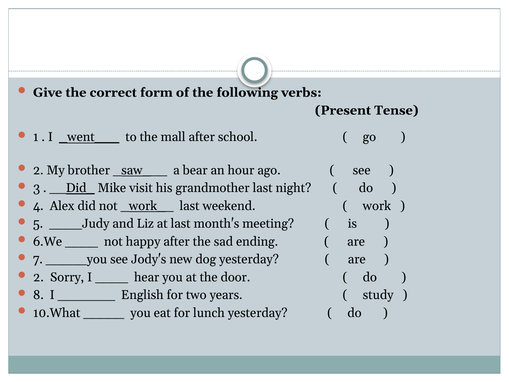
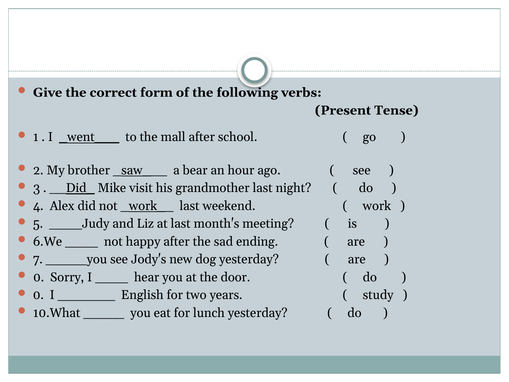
2: 2 -> 0 (39, 277)
8: 8 -> 0 (38, 295)
